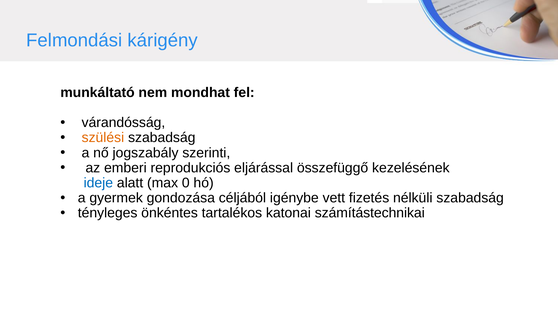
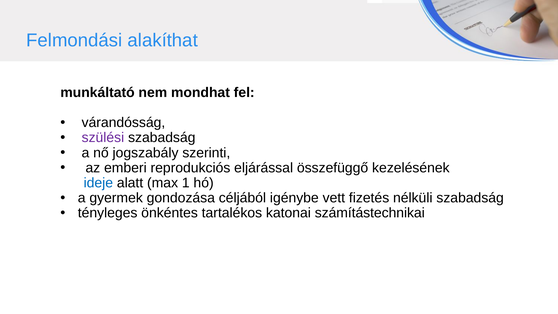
kárigény: kárigény -> alakíthat (163, 40)
szülési colour: orange -> purple (103, 138)
0: 0 -> 1 (186, 183)
